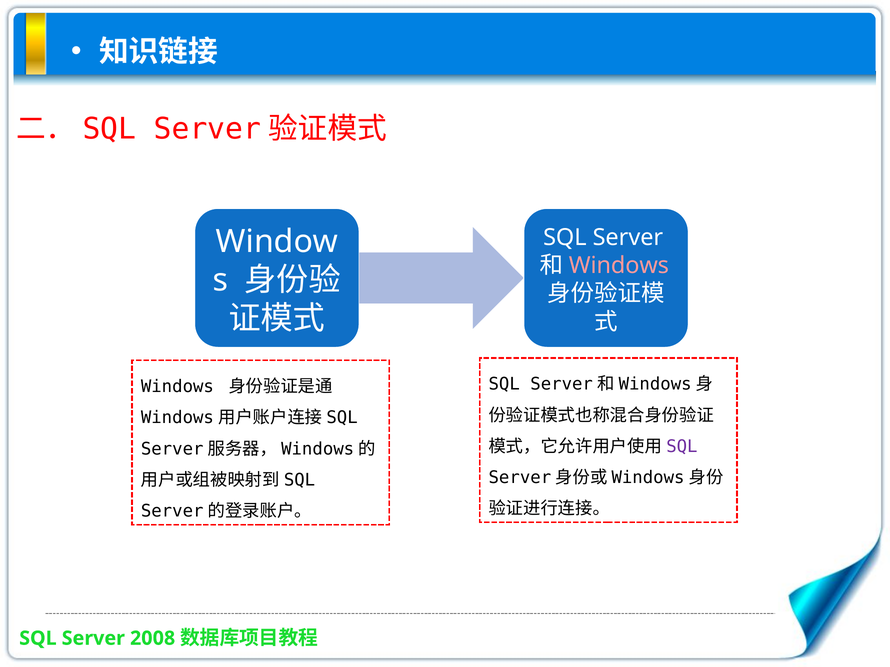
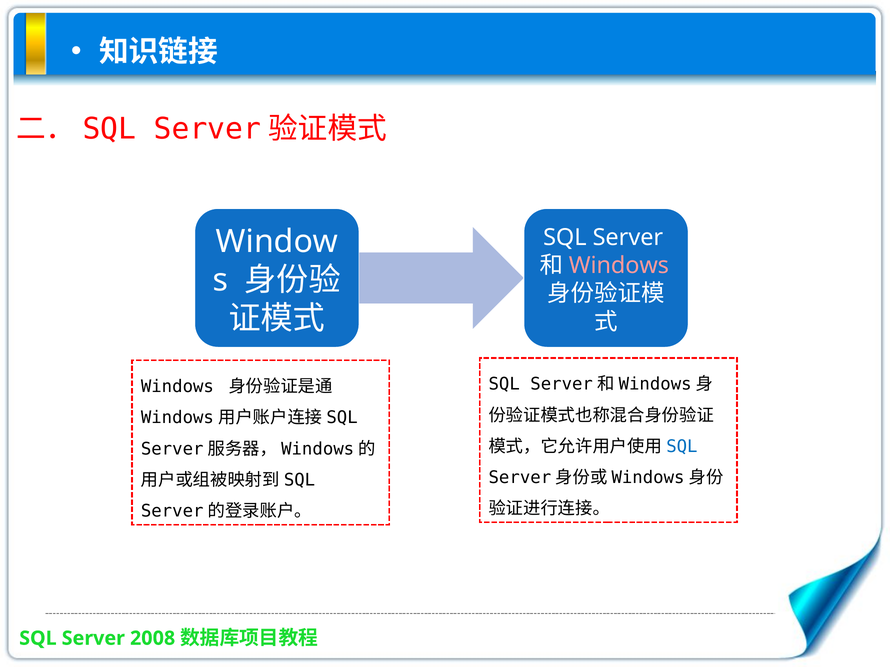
SQL colour: purple -> blue (682, 447)
